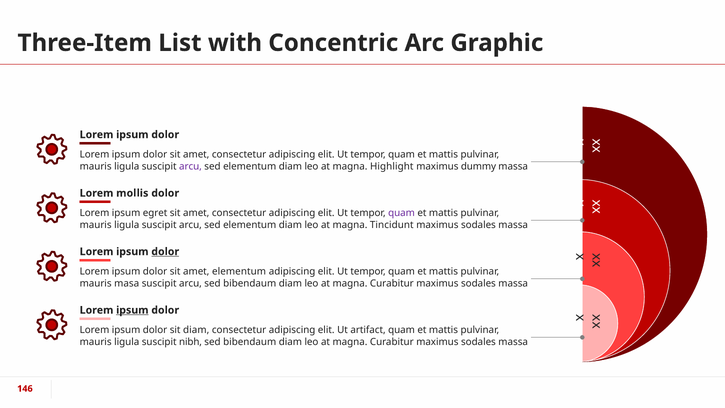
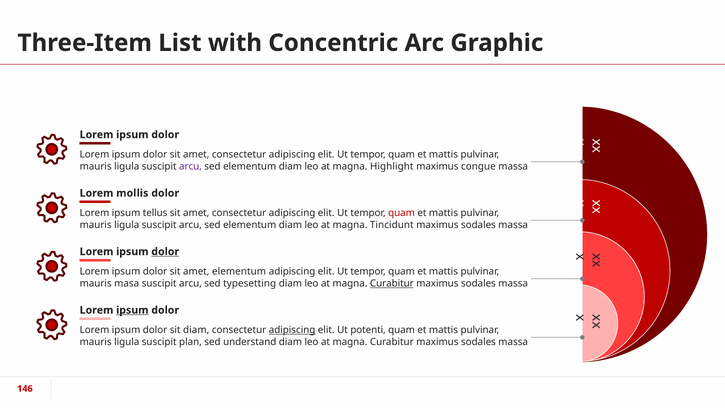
dummy: dummy -> congue (478, 166)
egret: egret -> tellus (155, 213)
quam colour: purple -> red (402, 213)
arcu sed bibendaum: bibendaum -> typesetting (250, 283)
Curabitur underline: none -> present (392, 283)
adipiscing underline: none -> present (292, 330)
artifact: artifact -> potenti (368, 330)
nibh: nibh -> plan (190, 342)
bibendaum: bibendaum -> understand (250, 342)
